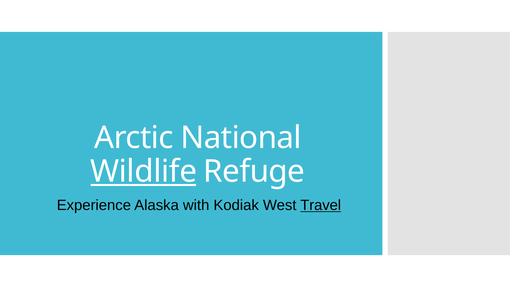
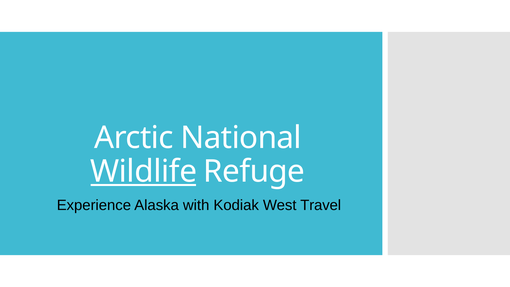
Travel underline: present -> none (321, 205)
